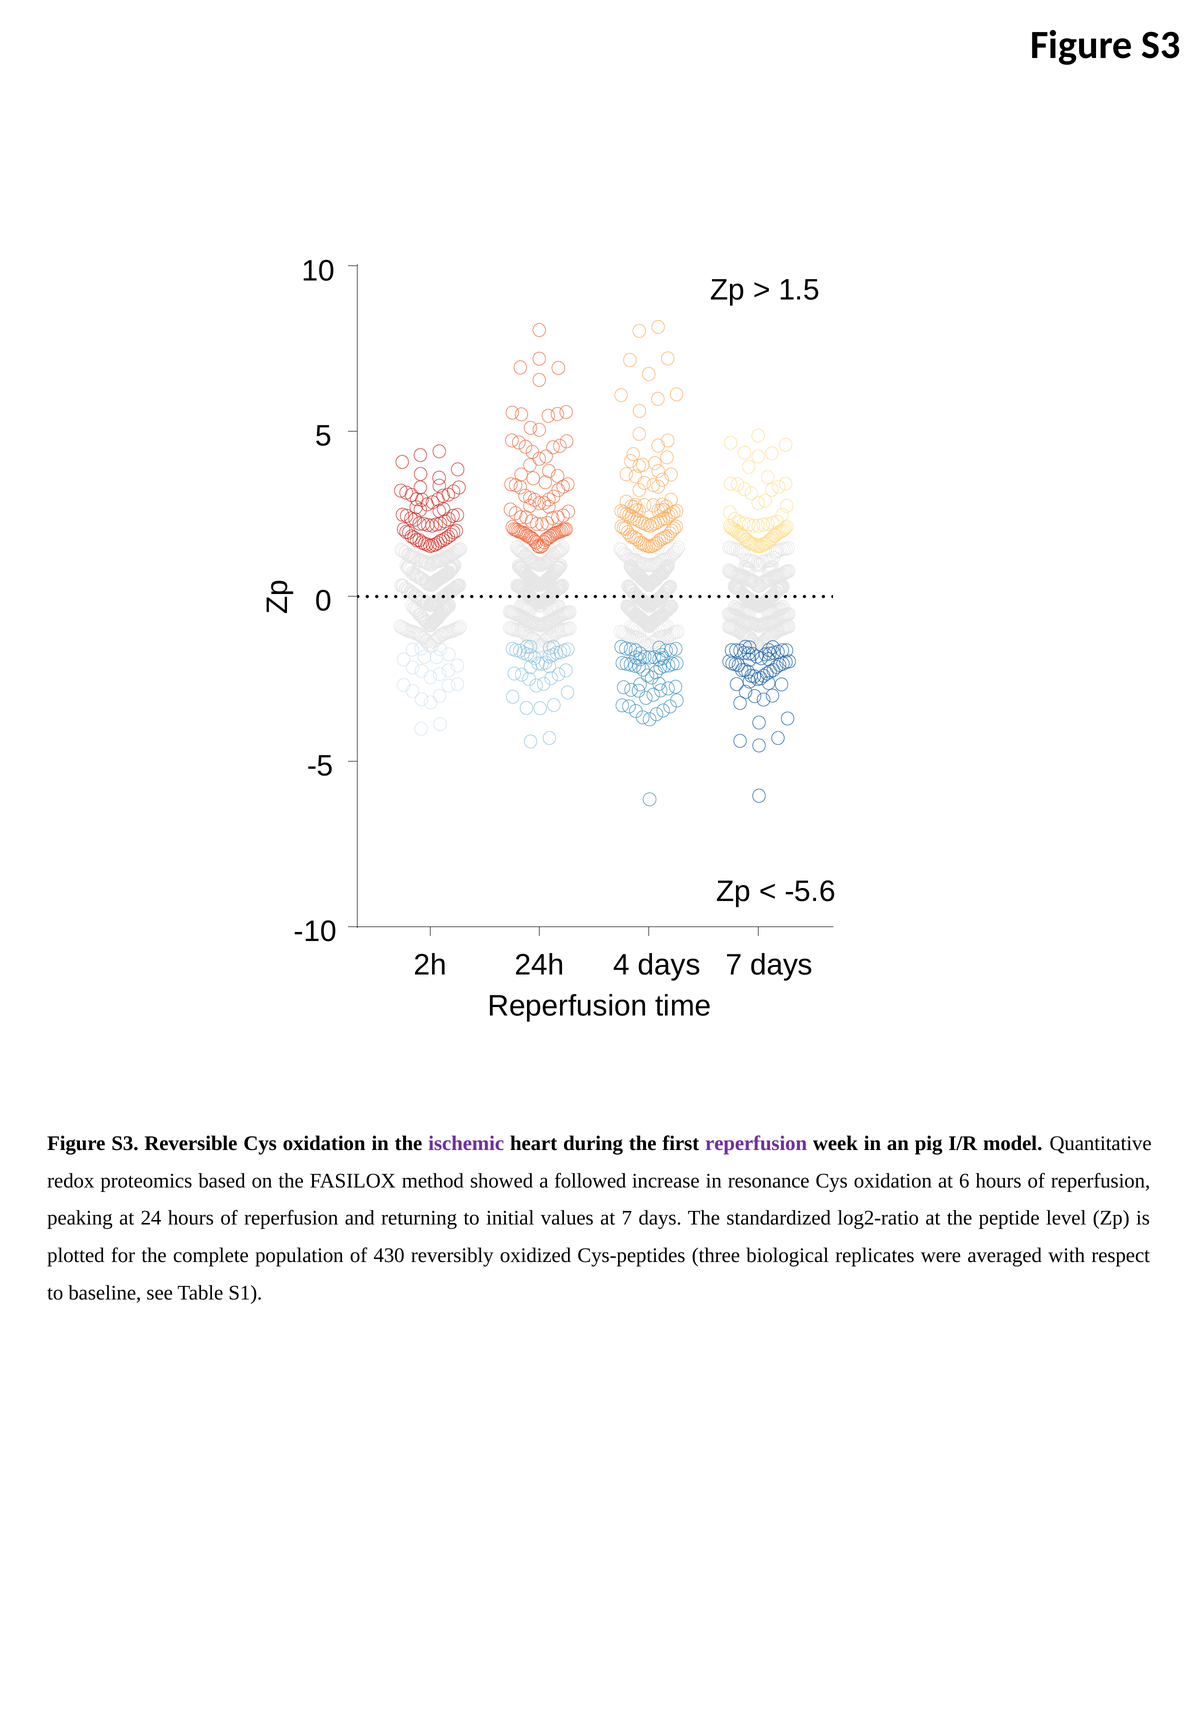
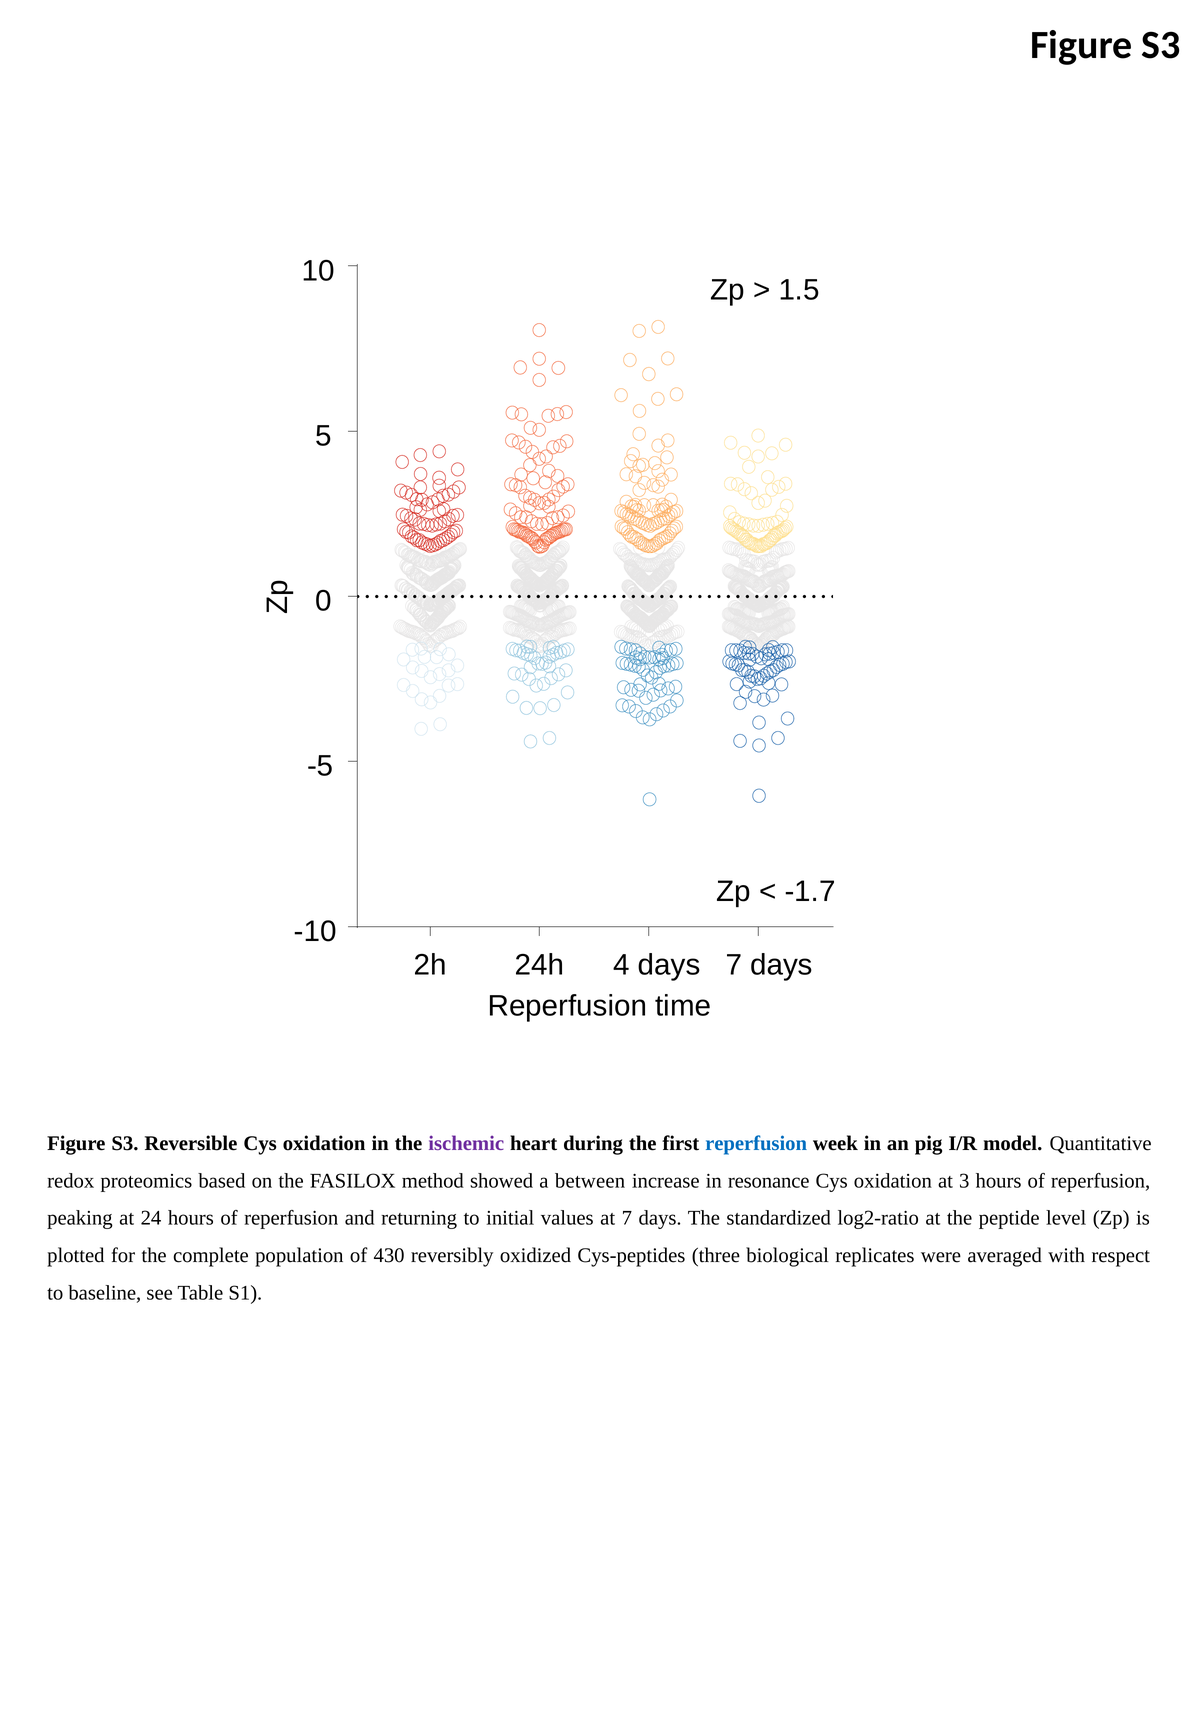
-5.6: -5.6 -> -1.7 (810, 892)
reperfusion colour: purple -> blue (756, 1143)
followed: followed -> between (590, 1181)
6: 6 -> 3 (964, 1181)
